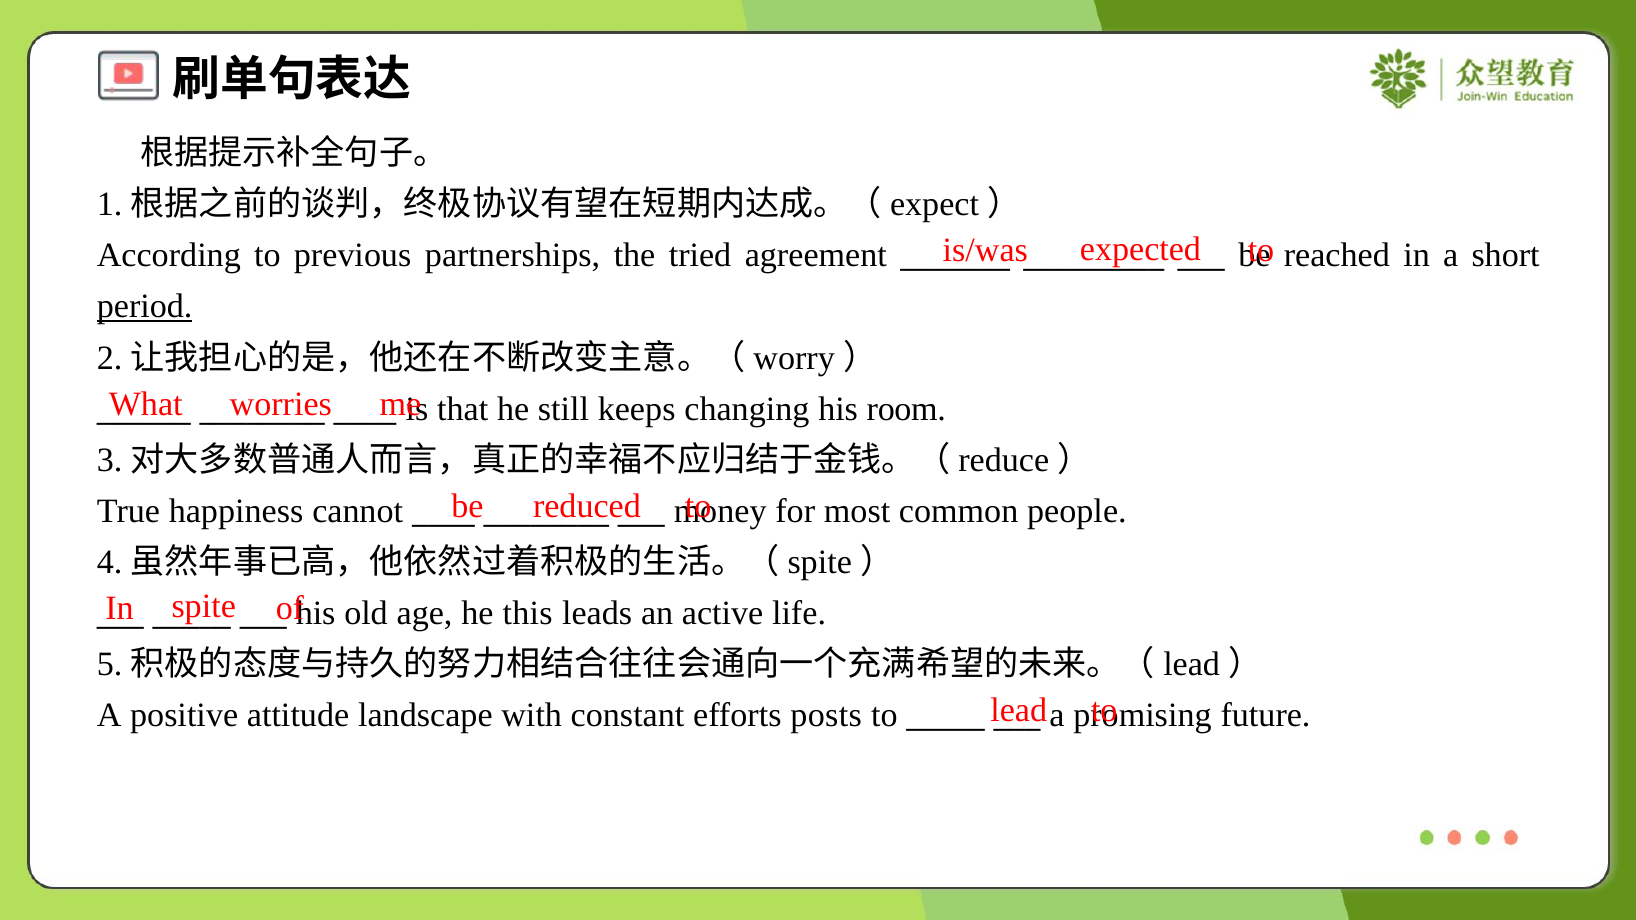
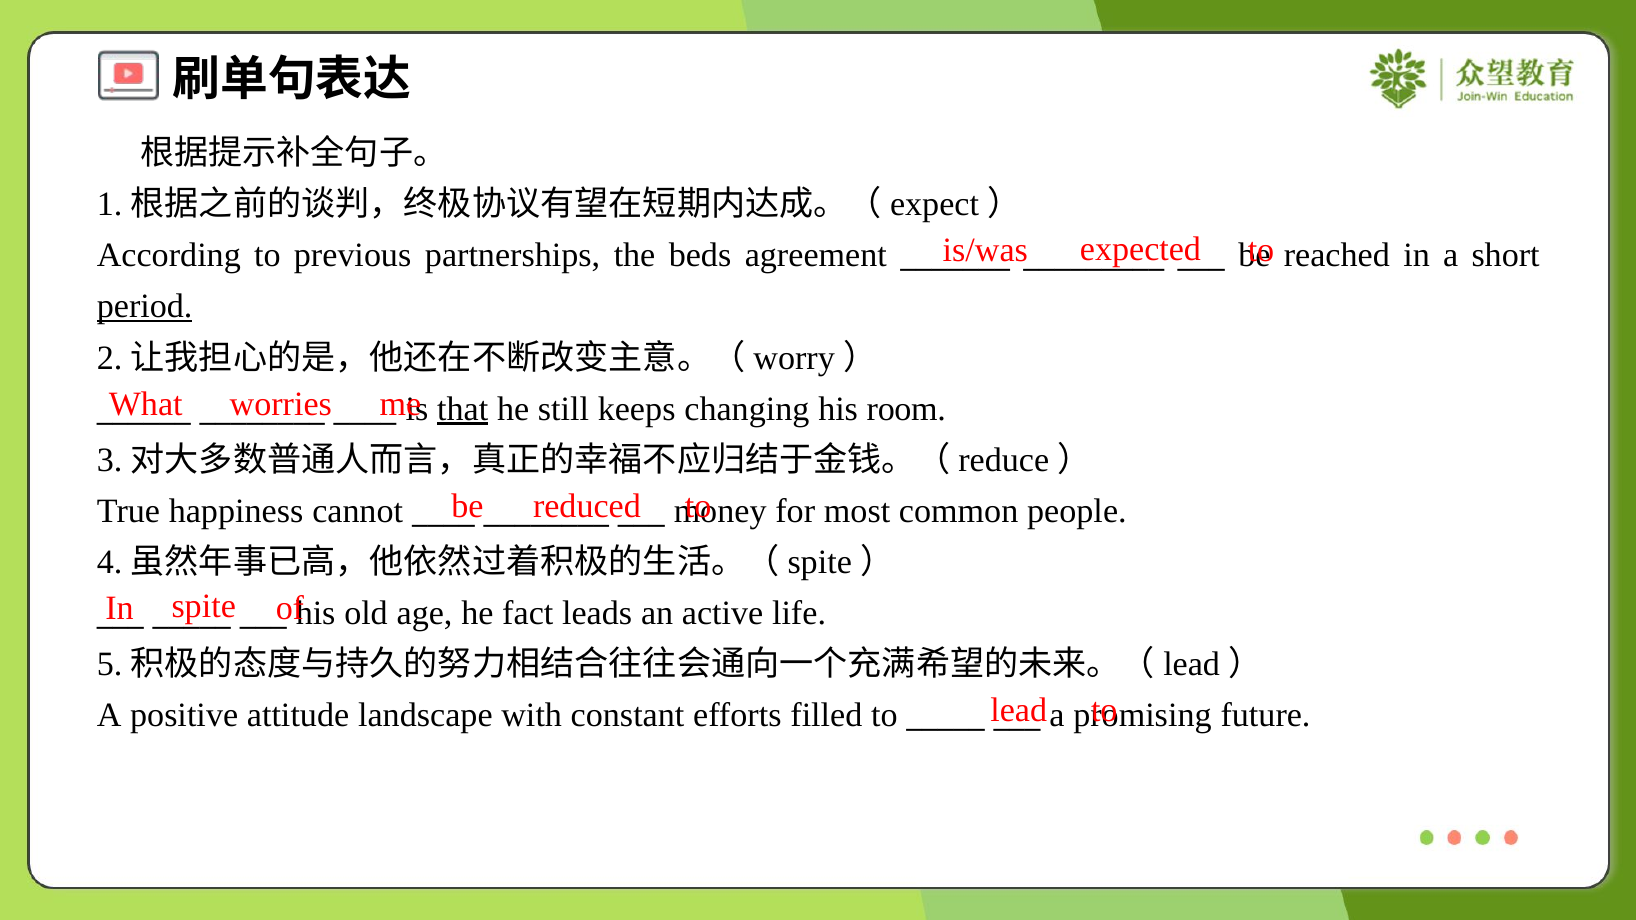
tried: tried -> beds (700, 256)
that underline: none -> present (463, 409)
this: this -> fact (528, 613)
posts: posts -> filled (826, 716)
